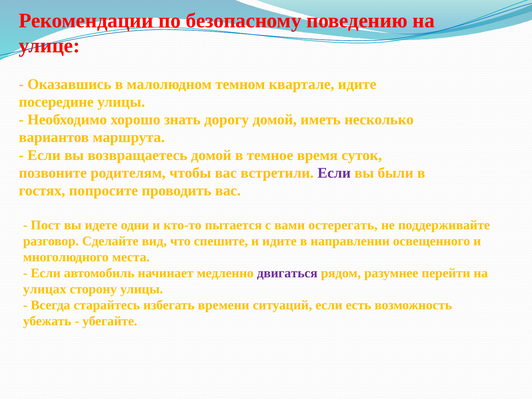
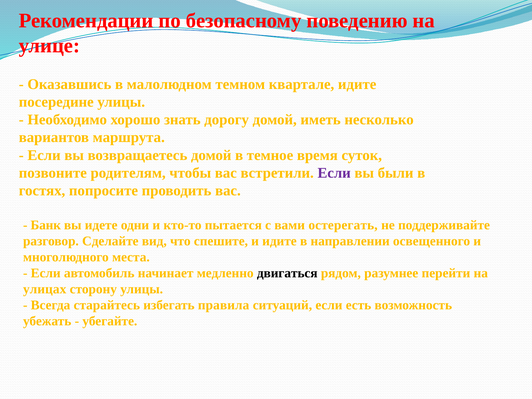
Пост: Пост -> Банк (46, 225)
двигаться colour: purple -> black (287, 273)
времени: времени -> правила (224, 305)
